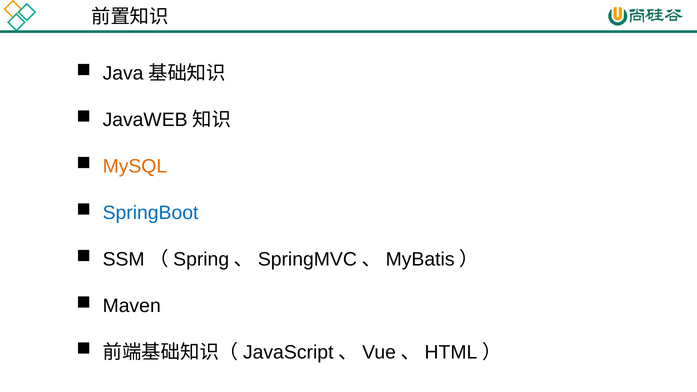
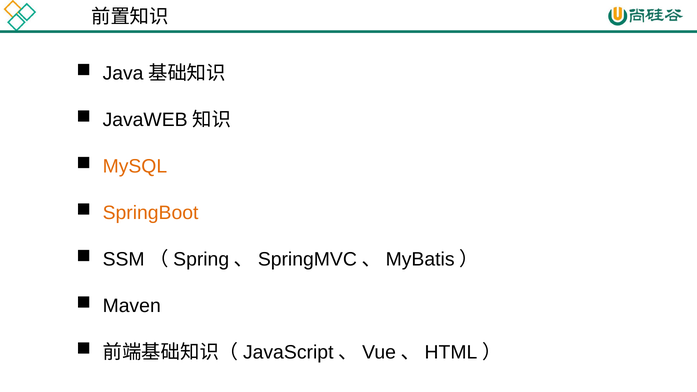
SpringBoot colour: blue -> orange (151, 213)
